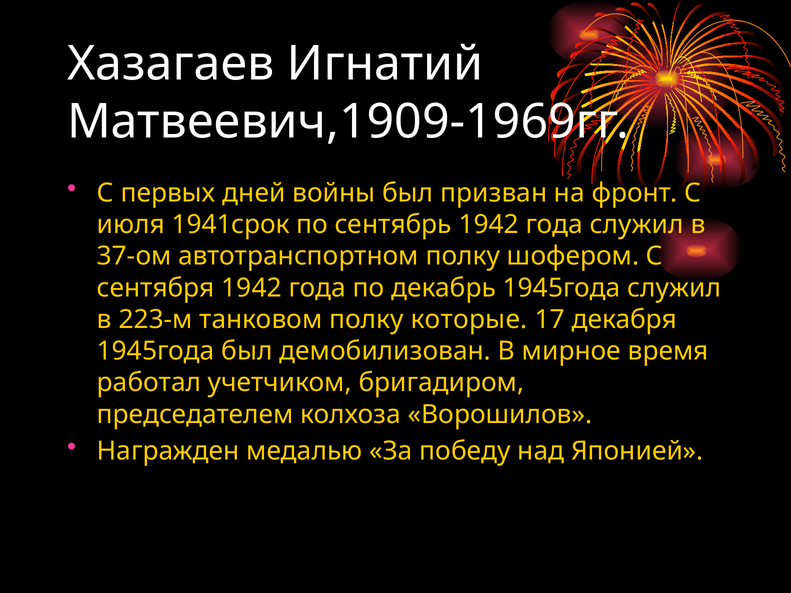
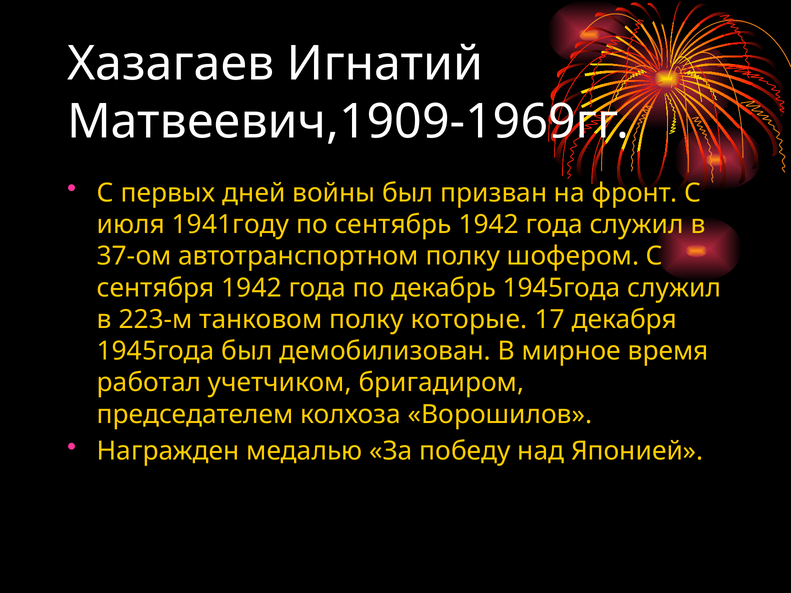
1941срок: 1941срок -> 1941году (231, 225)
